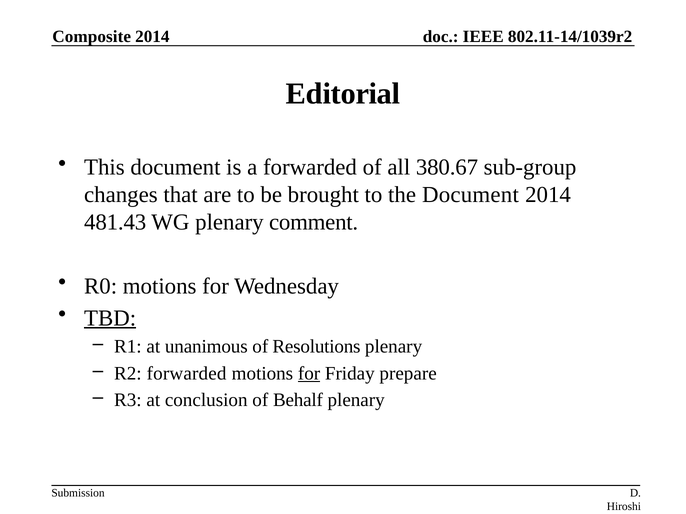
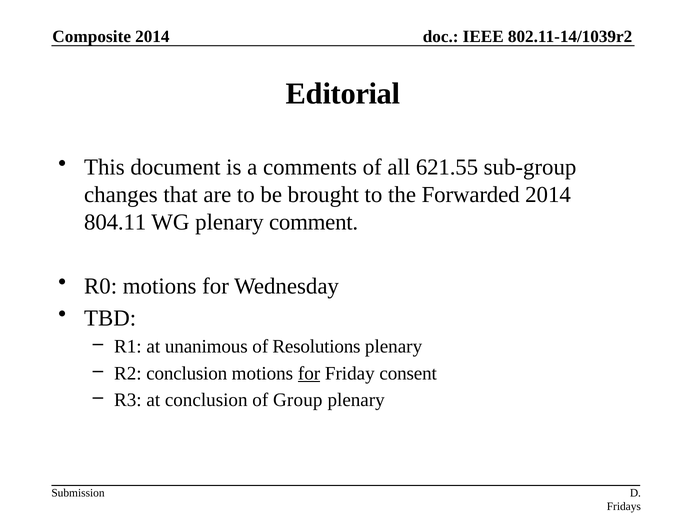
a forwarded: forwarded -> comments (310, 167)
380.67: 380.67 -> 621.55 (447, 167)
the Document: Document -> Forwarded (471, 195)
481.43: 481.43 -> 804.11 (115, 222)
TBD underline: present -> none (110, 318)
R2 forwarded: forwarded -> conclusion (187, 374)
prepare: prepare -> consent (408, 374)
Behalf: Behalf -> Group (298, 400)
Hiroshi: Hiroshi -> Fridays (624, 507)
